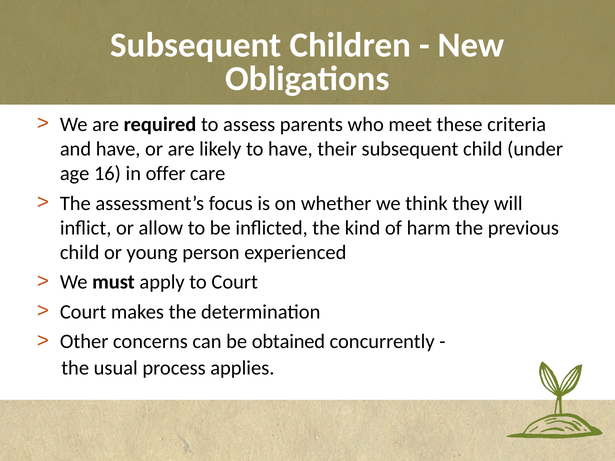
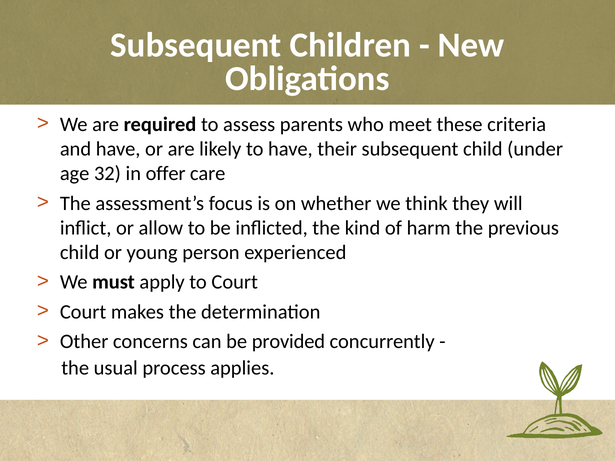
16: 16 -> 32 (107, 174)
obtained: obtained -> provided (288, 342)
